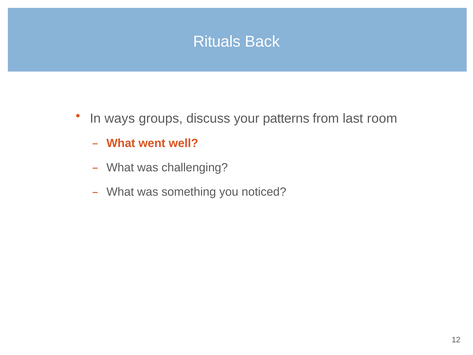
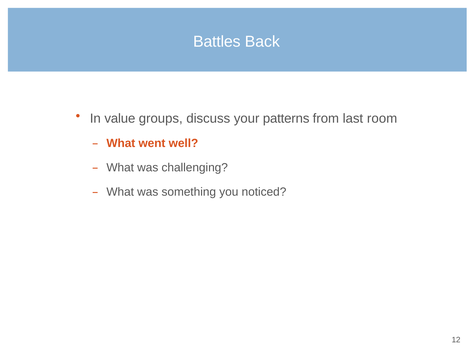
Rituals: Rituals -> Battles (217, 42)
ways: ways -> value (120, 118)
